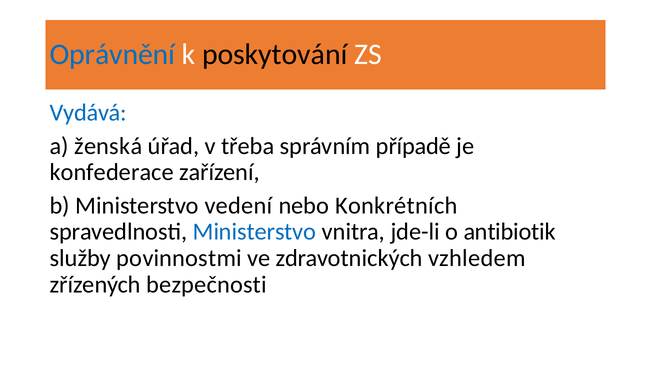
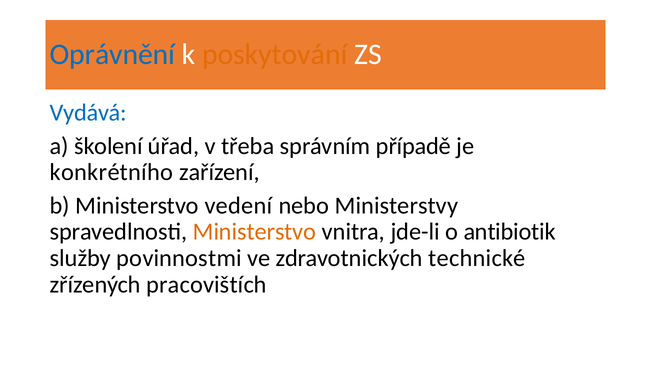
poskytování colour: black -> orange (275, 55)
ženská: ženská -> školení (108, 146)
konfederace: konfederace -> konkrétního (112, 172)
Konkrétních: Konkrétních -> Ministerstvy (396, 206)
Ministerstvo colour: blue -> orange (255, 232)
vzhledem: vzhledem -> technické (477, 258)
bezpečnosti: bezpečnosti -> pracovištích (207, 285)
